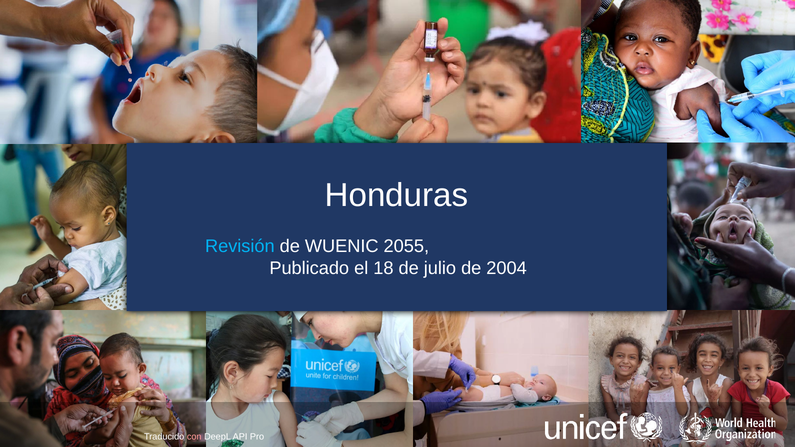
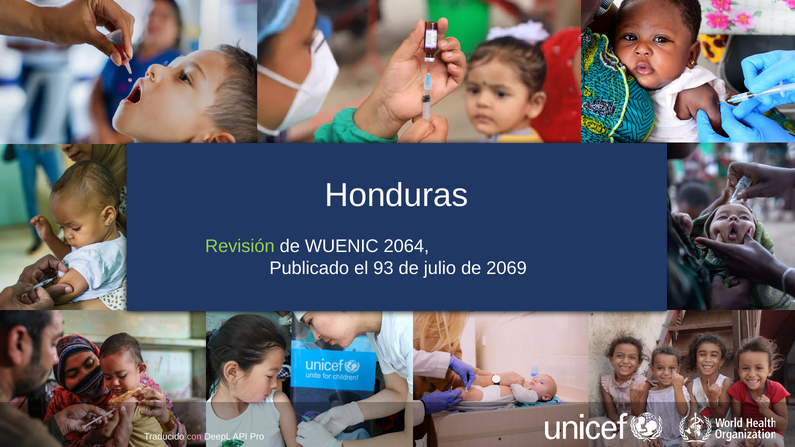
Revisión colour: light blue -> light green (240, 246)
2055: 2055 -> 2064 (406, 246)
18: 18 -> 93 (383, 269)
2004: 2004 -> 2069 (507, 269)
